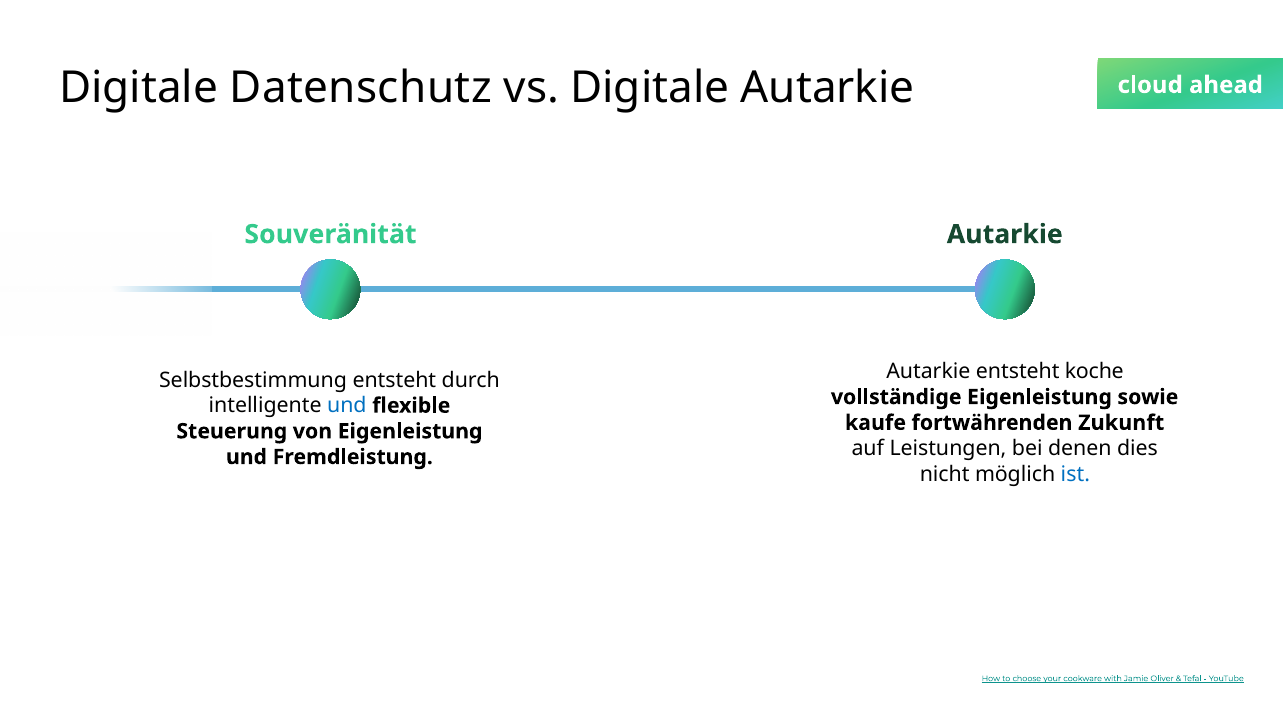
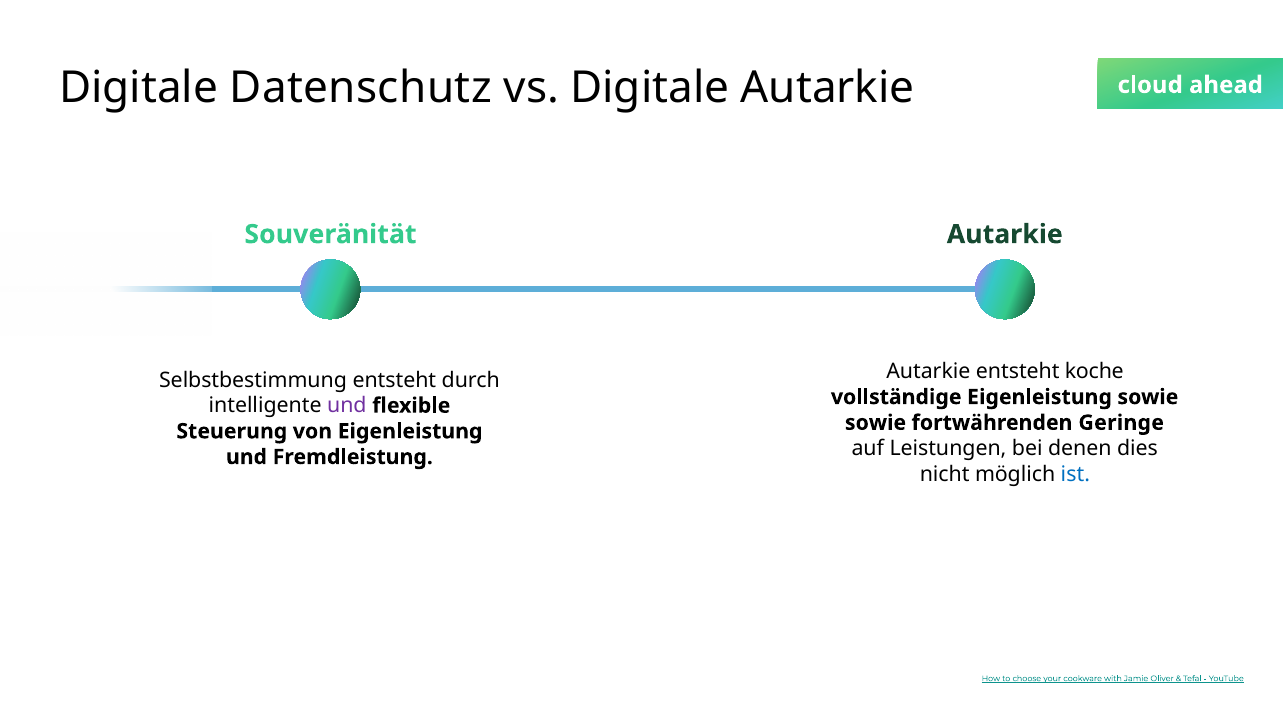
und colour: blue -> purple (347, 406)
kaufe: kaufe -> sowie (875, 423)
Zukunft: Zukunft -> Geringe (1121, 423)
